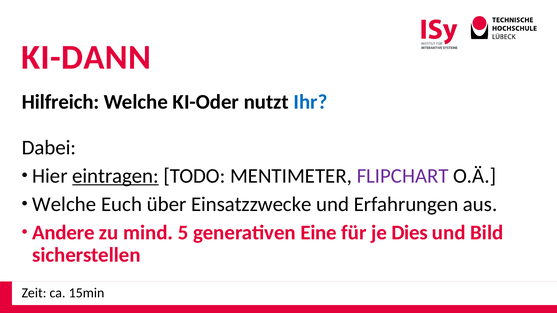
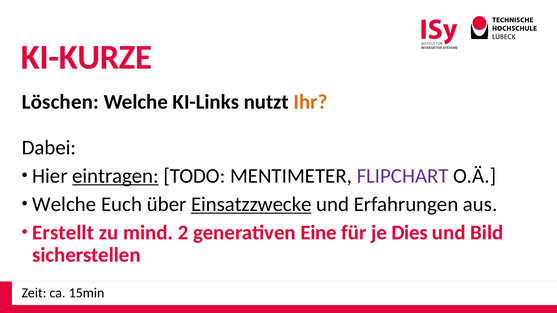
KI-DANN: KI-DANN -> KI-KURZE (87, 57)
Hilfreich: Hilfreich -> Löschen (60, 102)
KI-Oder: KI-Oder -> KI-Links (206, 102)
Ihr colour: blue -> orange (310, 102)
Einsatzzwecke underline: none -> present (251, 204)
Andere: Andere -> Erstellt (63, 233)
5: 5 -> 2 (183, 233)
